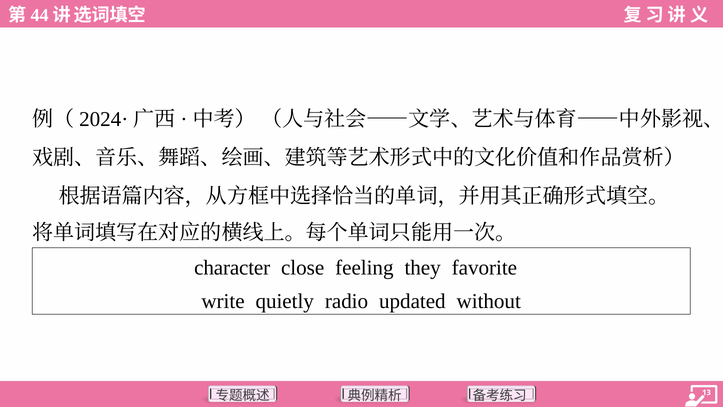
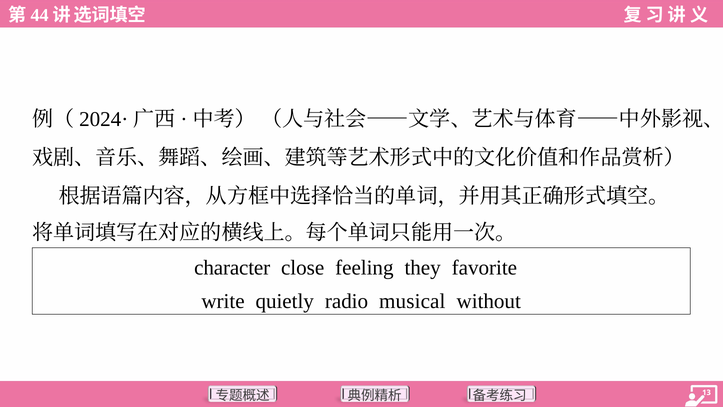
updated: updated -> musical (412, 301)
